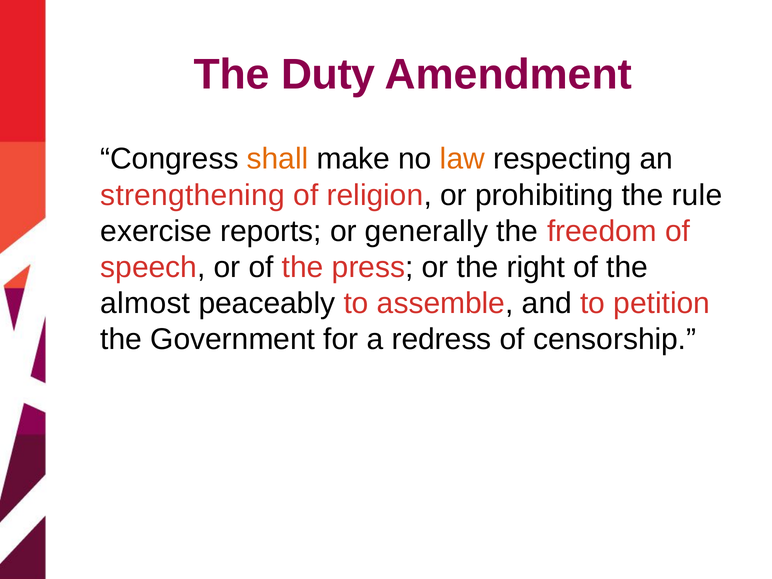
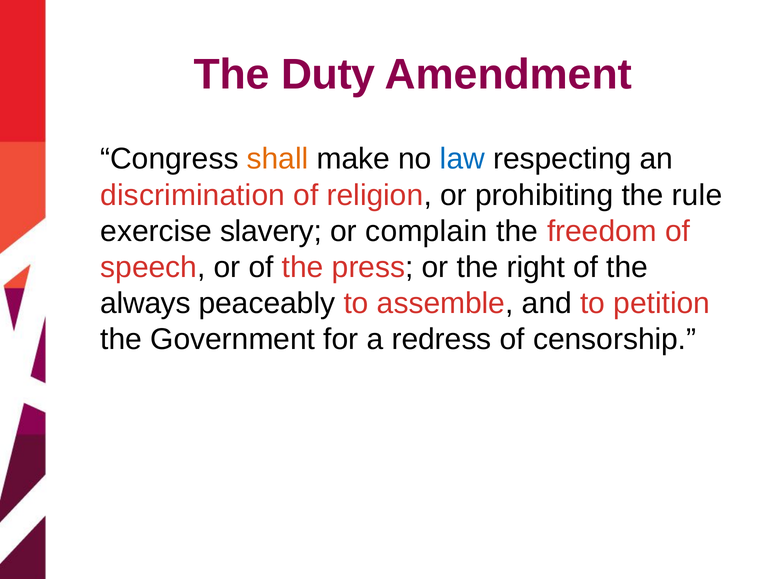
law colour: orange -> blue (462, 159)
strengthening: strengthening -> discrimination (193, 195)
reports: reports -> slavery (271, 231)
generally: generally -> complain (426, 231)
almost: almost -> always (146, 303)
